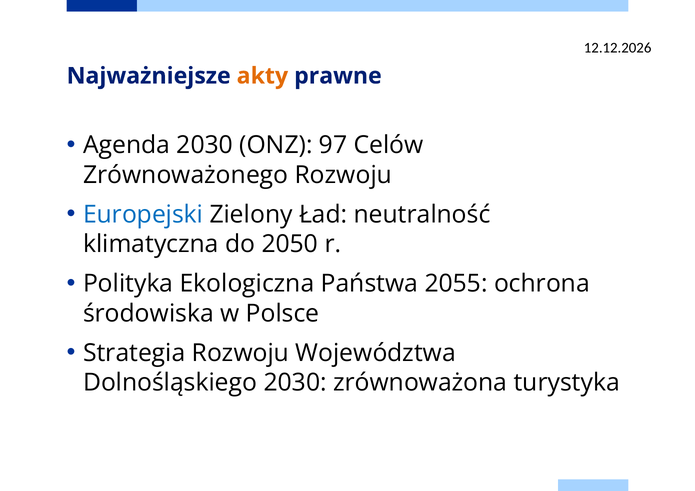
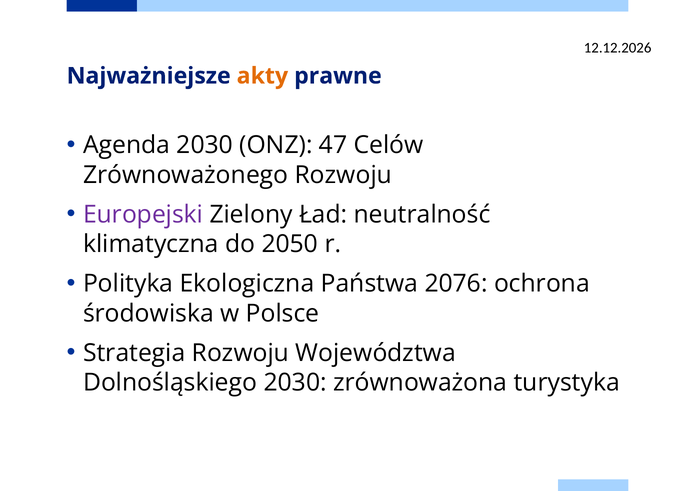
97: 97 -> 47 (333, 145)
Europejski colour: blue -> purple (143, 215)
2055: 2055 -> 2076 (456, 284)
